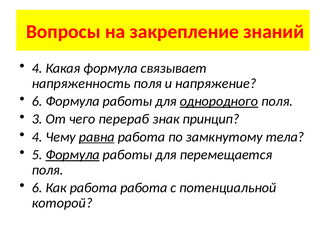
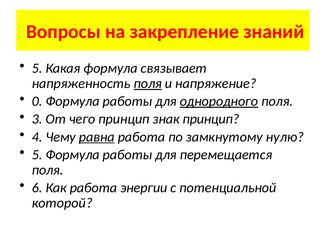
4: 4 -> 5 (37, 68)
поля underline: none -> present (148, 83)
6: 6 -> 0 (37, 101)
чего перераб: перераб -> принцип (124, 119)
тела: тела -> нулю (285, 137)
Формула underline: present -> none (73, 154)
работа работа: работа -> энергии (144, 187)
